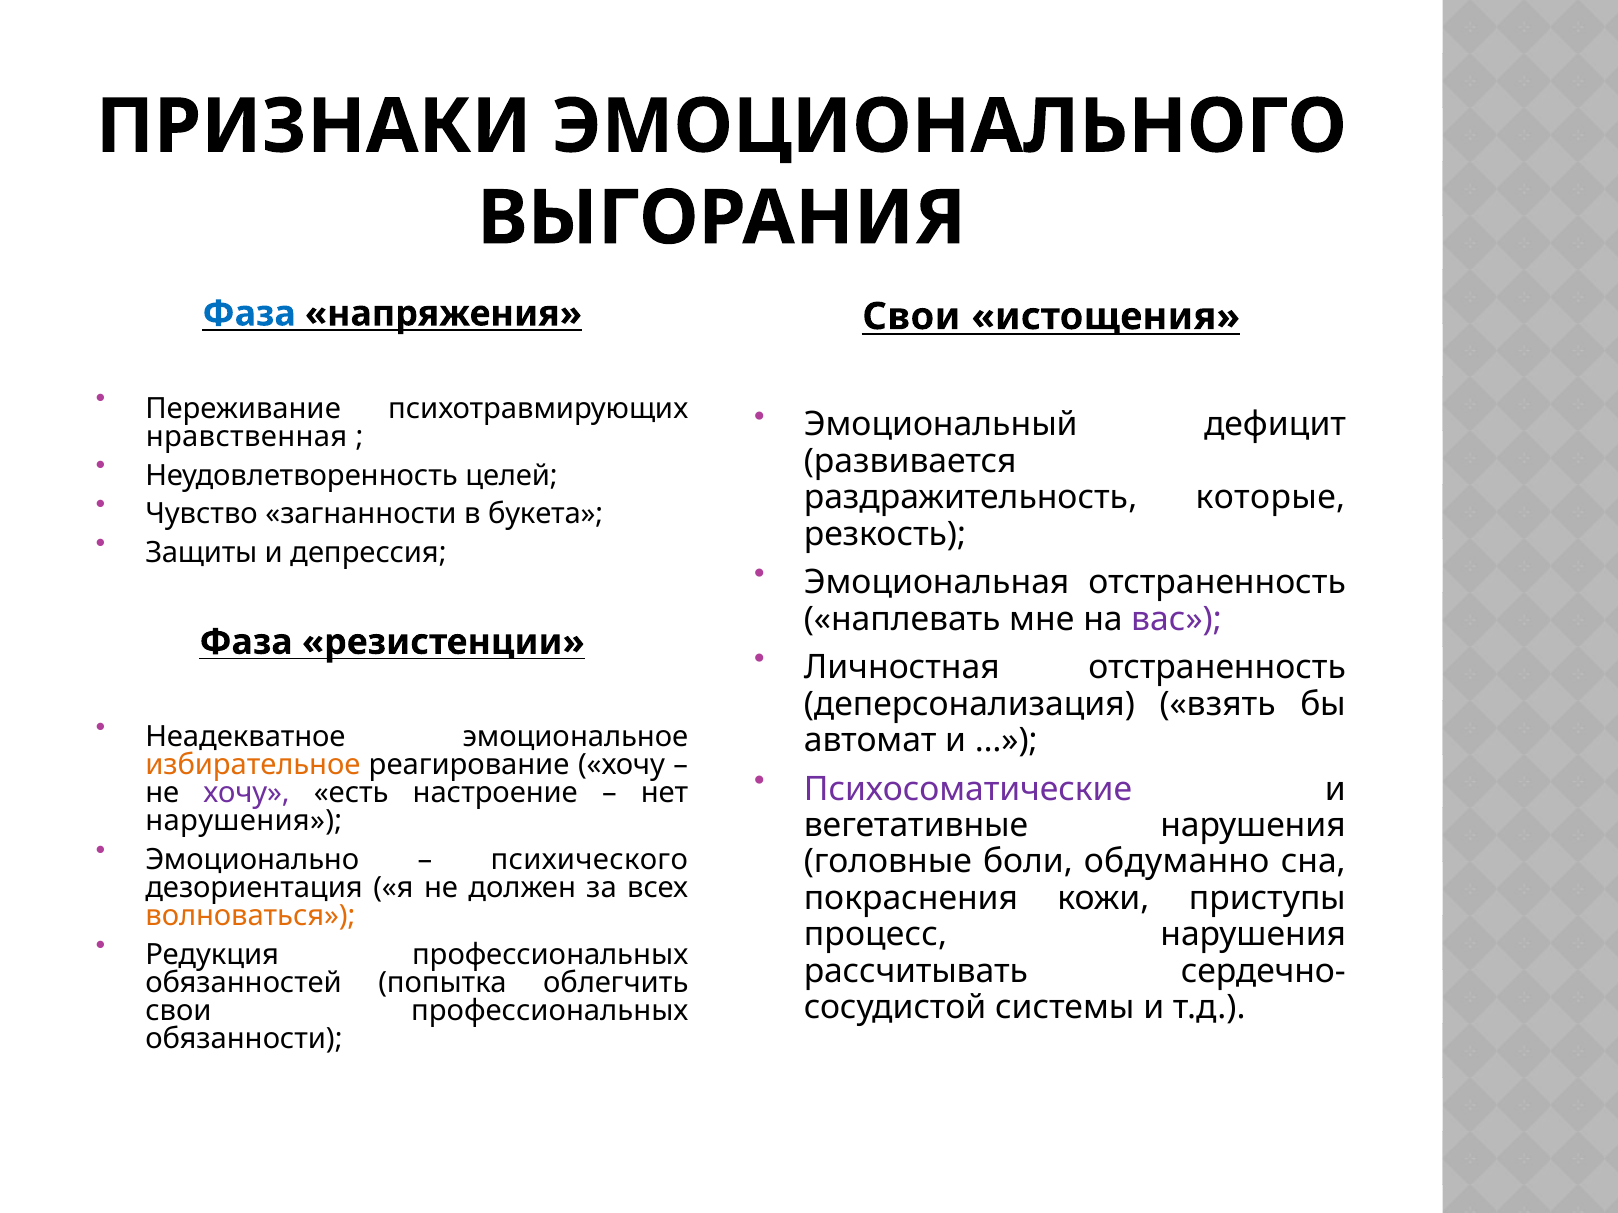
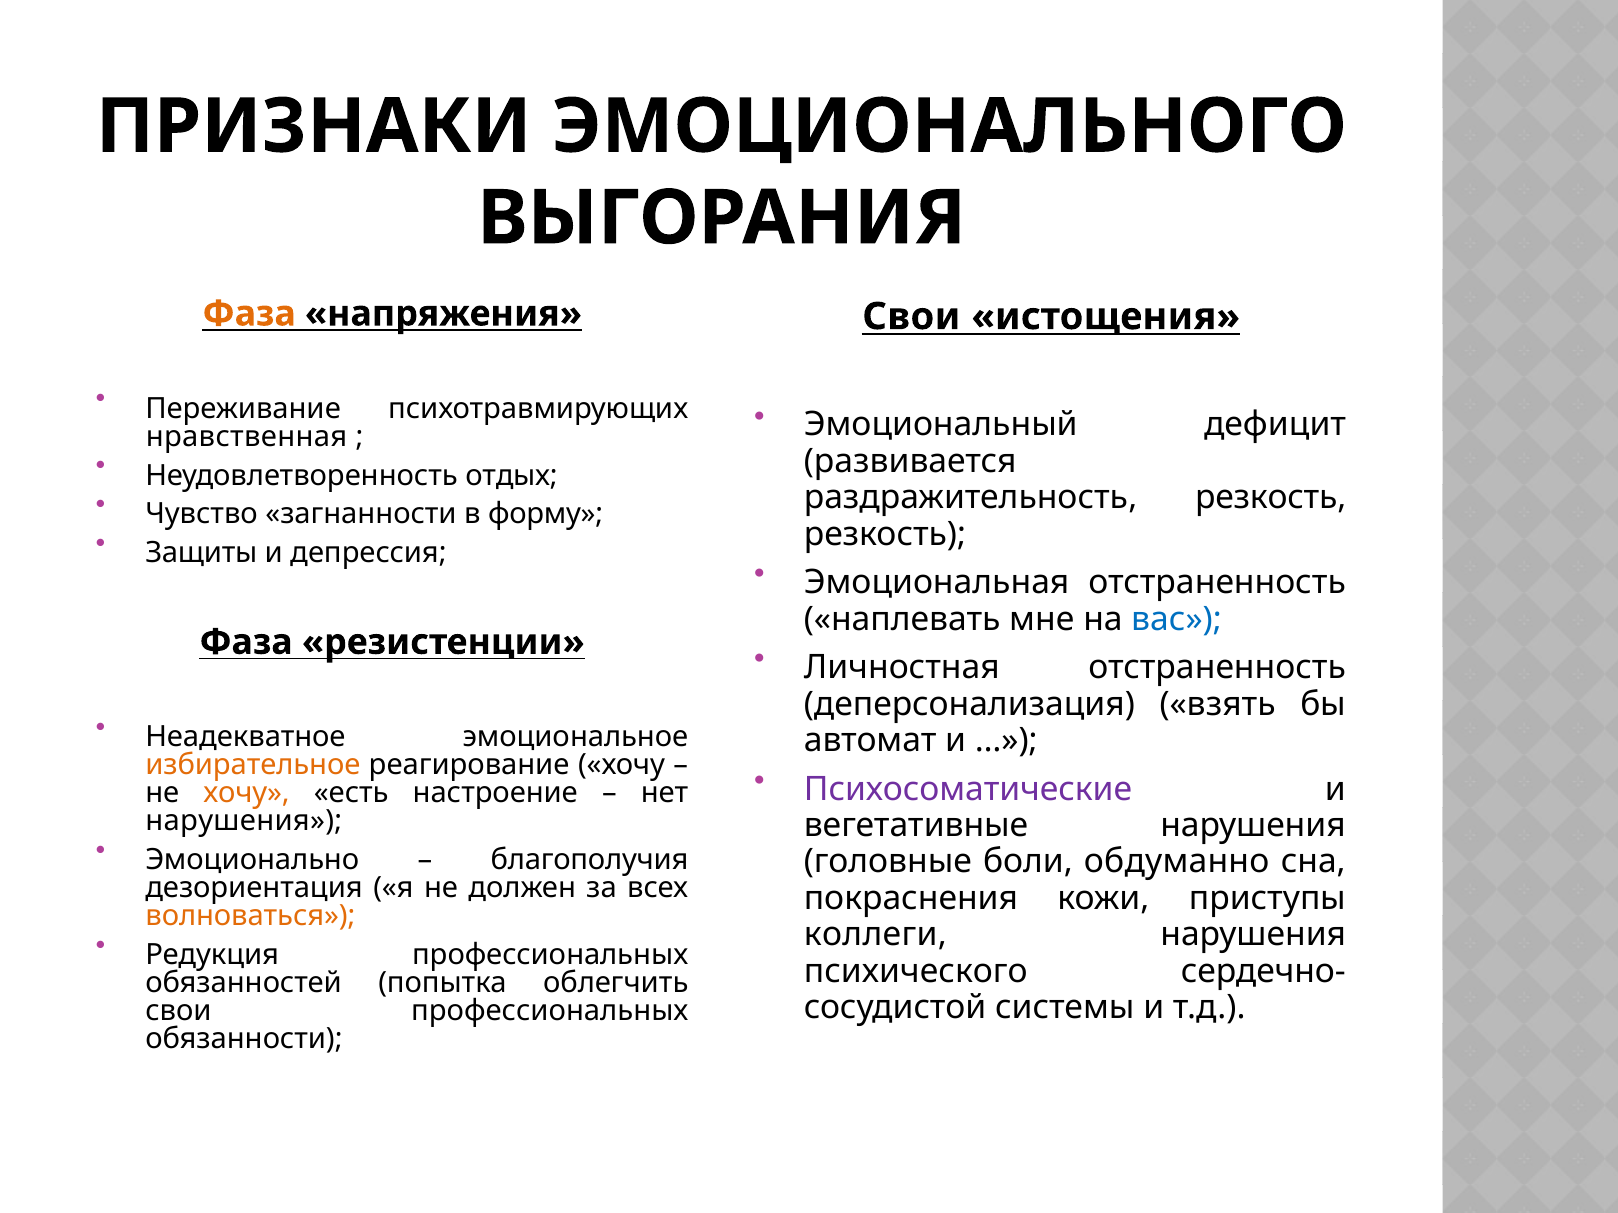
Фаза colour: blue -> orange (249, 314)
целей: целей -> отдых (512, 476)
раздражительность которые: которые -> резкость (1271, 498)
букета: букета -> форму (546, 515)
вас colour: purple -> blue (1177, 619)
хочу colour: purple -> orange (247, 793)
психического: психического -> благополучия (590, 860)
процесс: процесс -> коллеги (875, 935)
рассчитывать: рассчитывать -> психического (916, 971)
